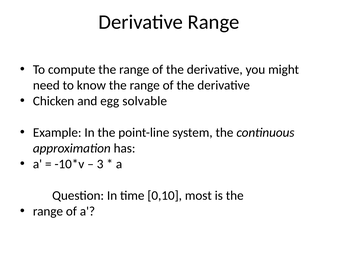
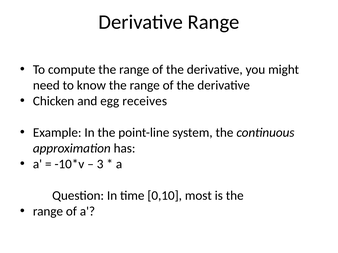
solvable: solvable -> receives (145, 101)
